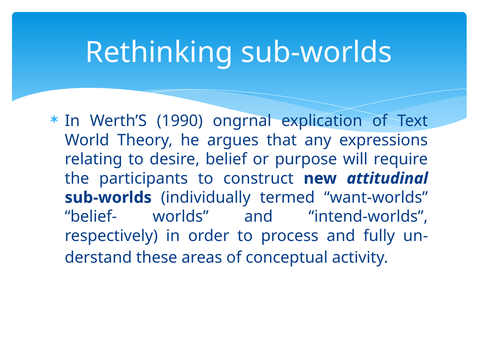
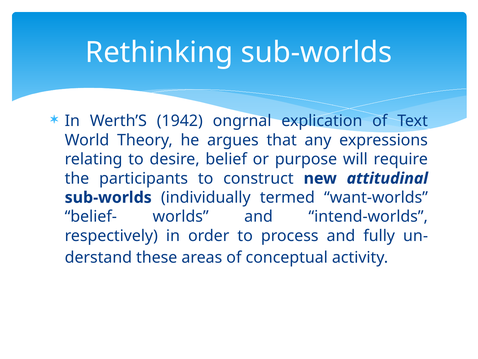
1990: 1990 -> 1942 (180, 121)
